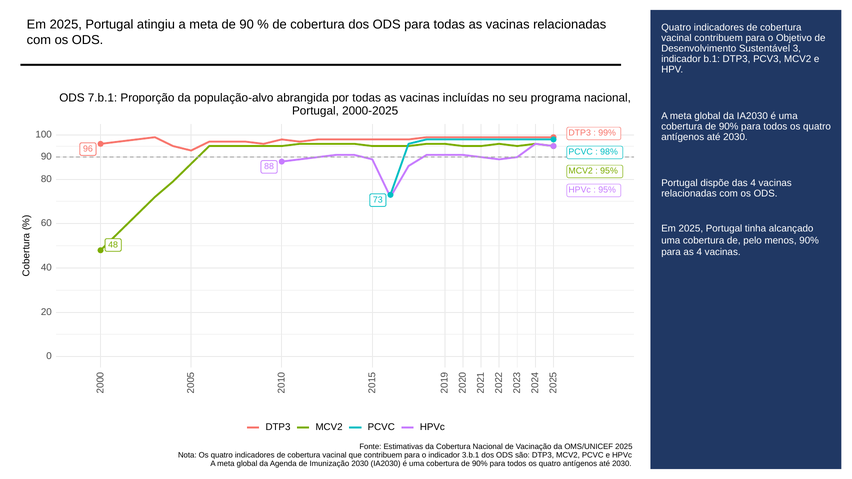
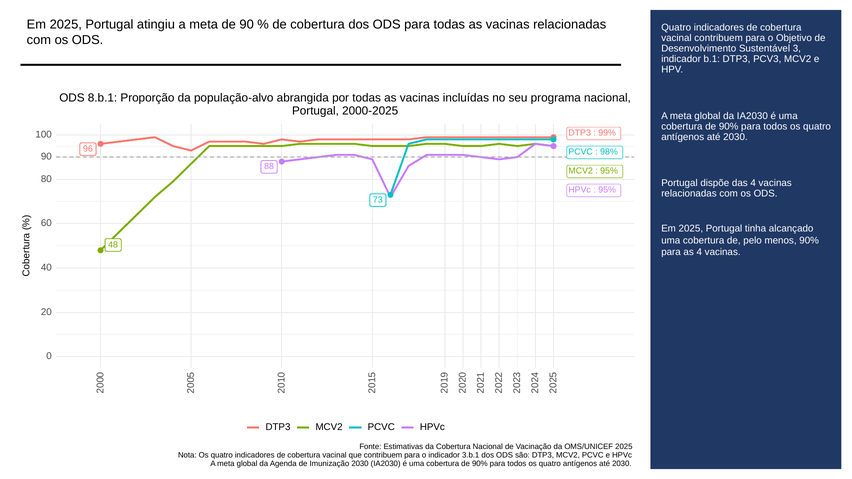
7.b.1: 7.b.1 -> 8.b.1 (103, 98)
